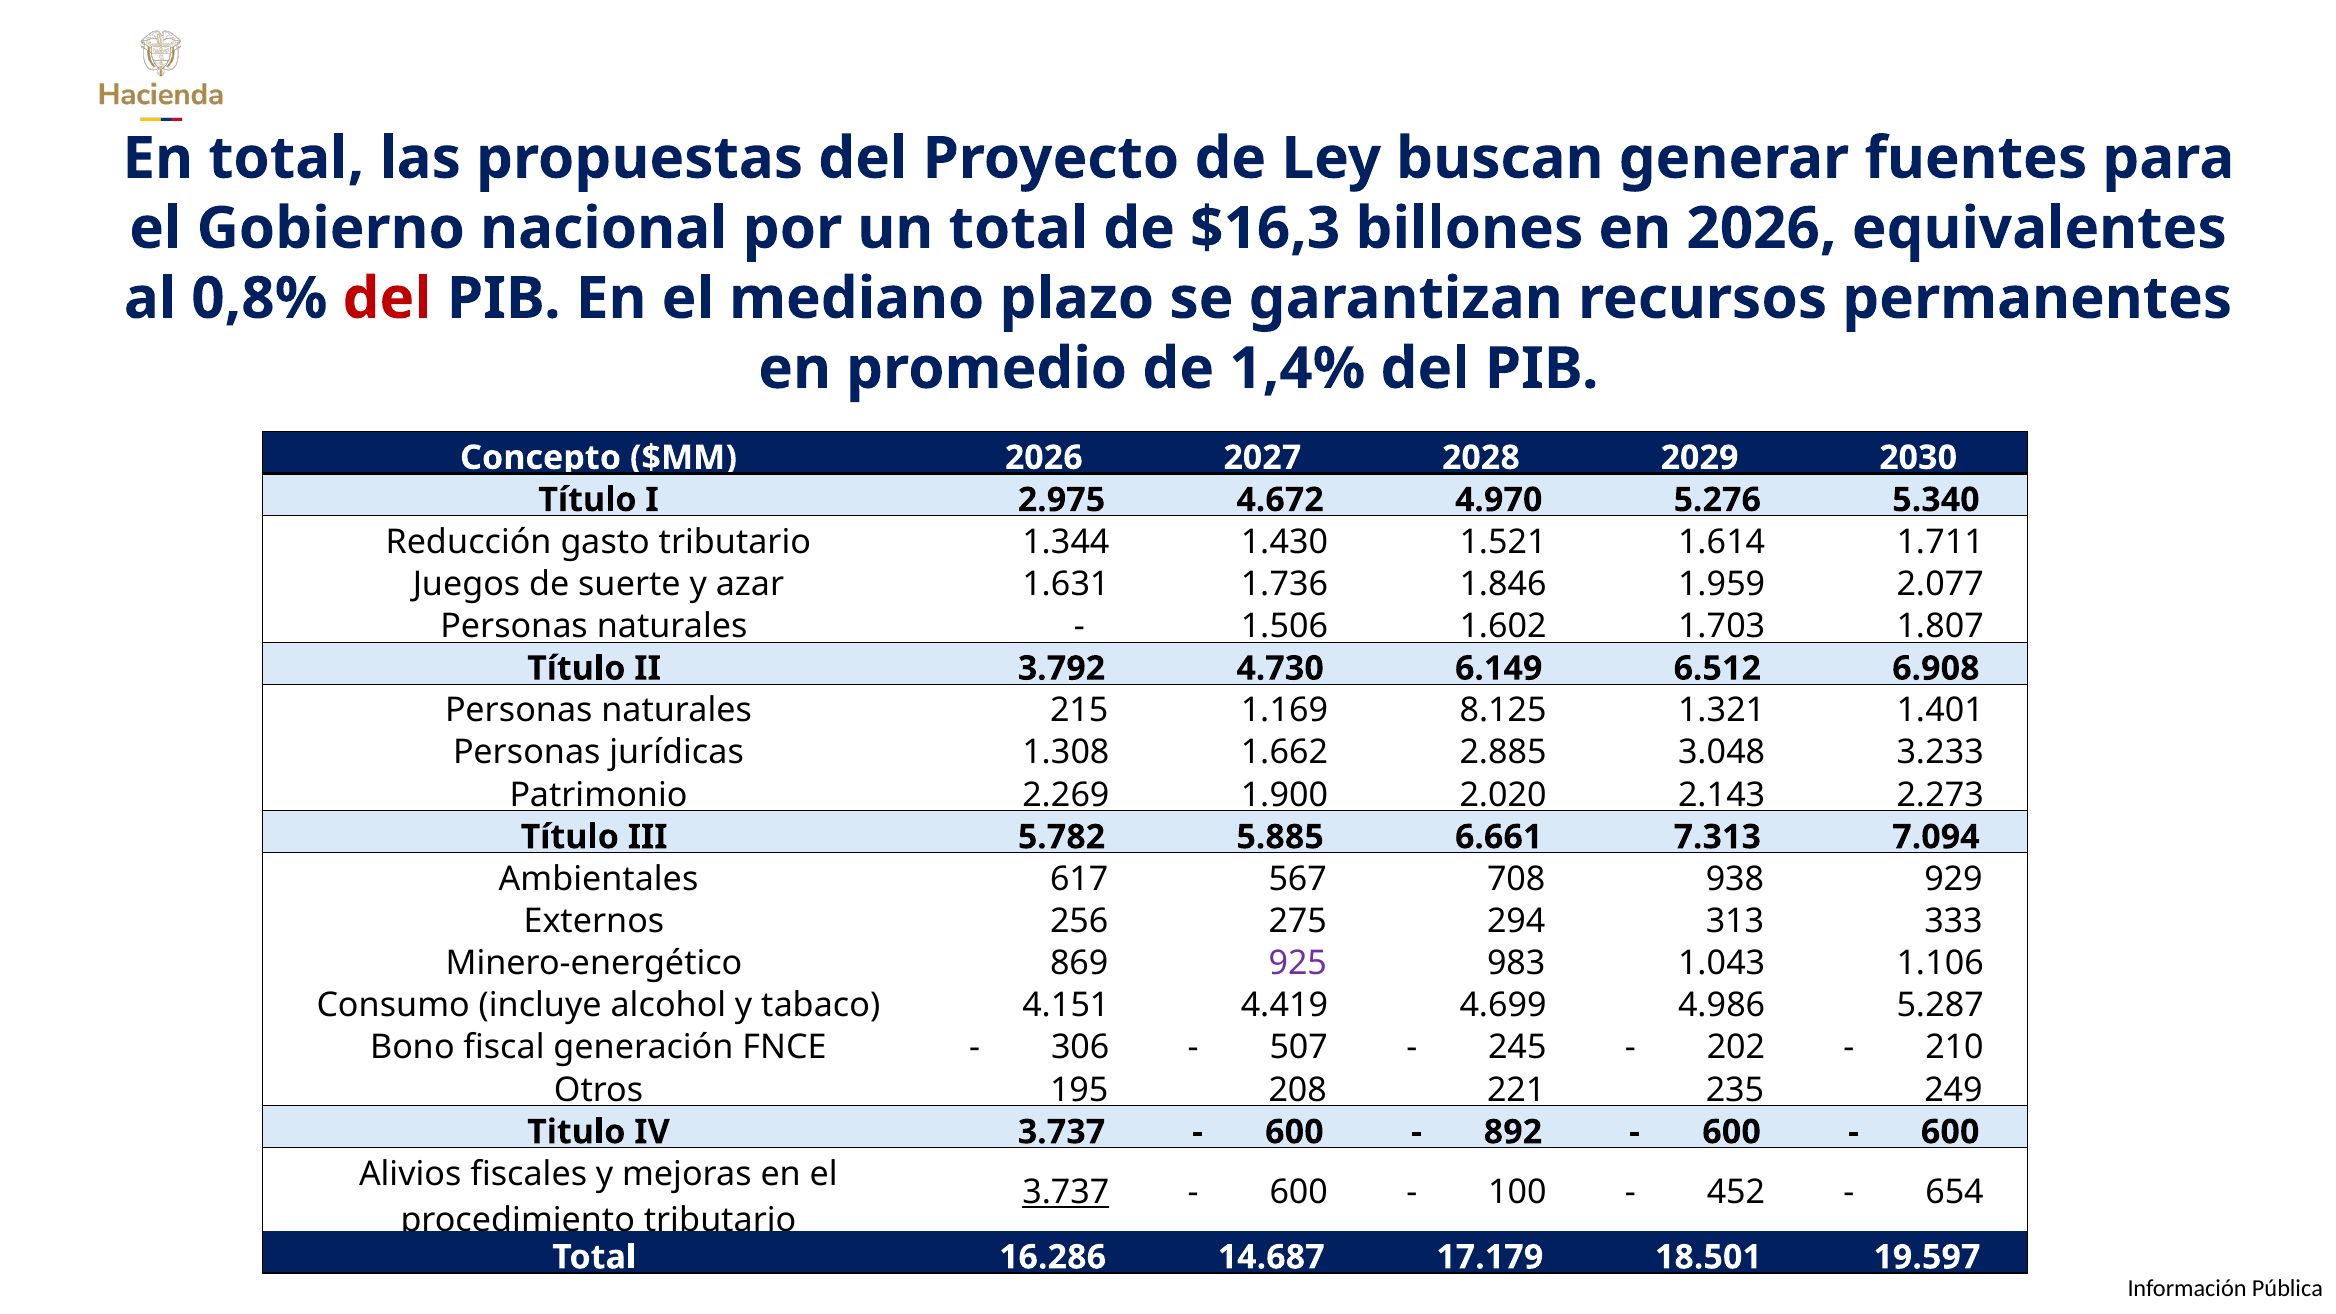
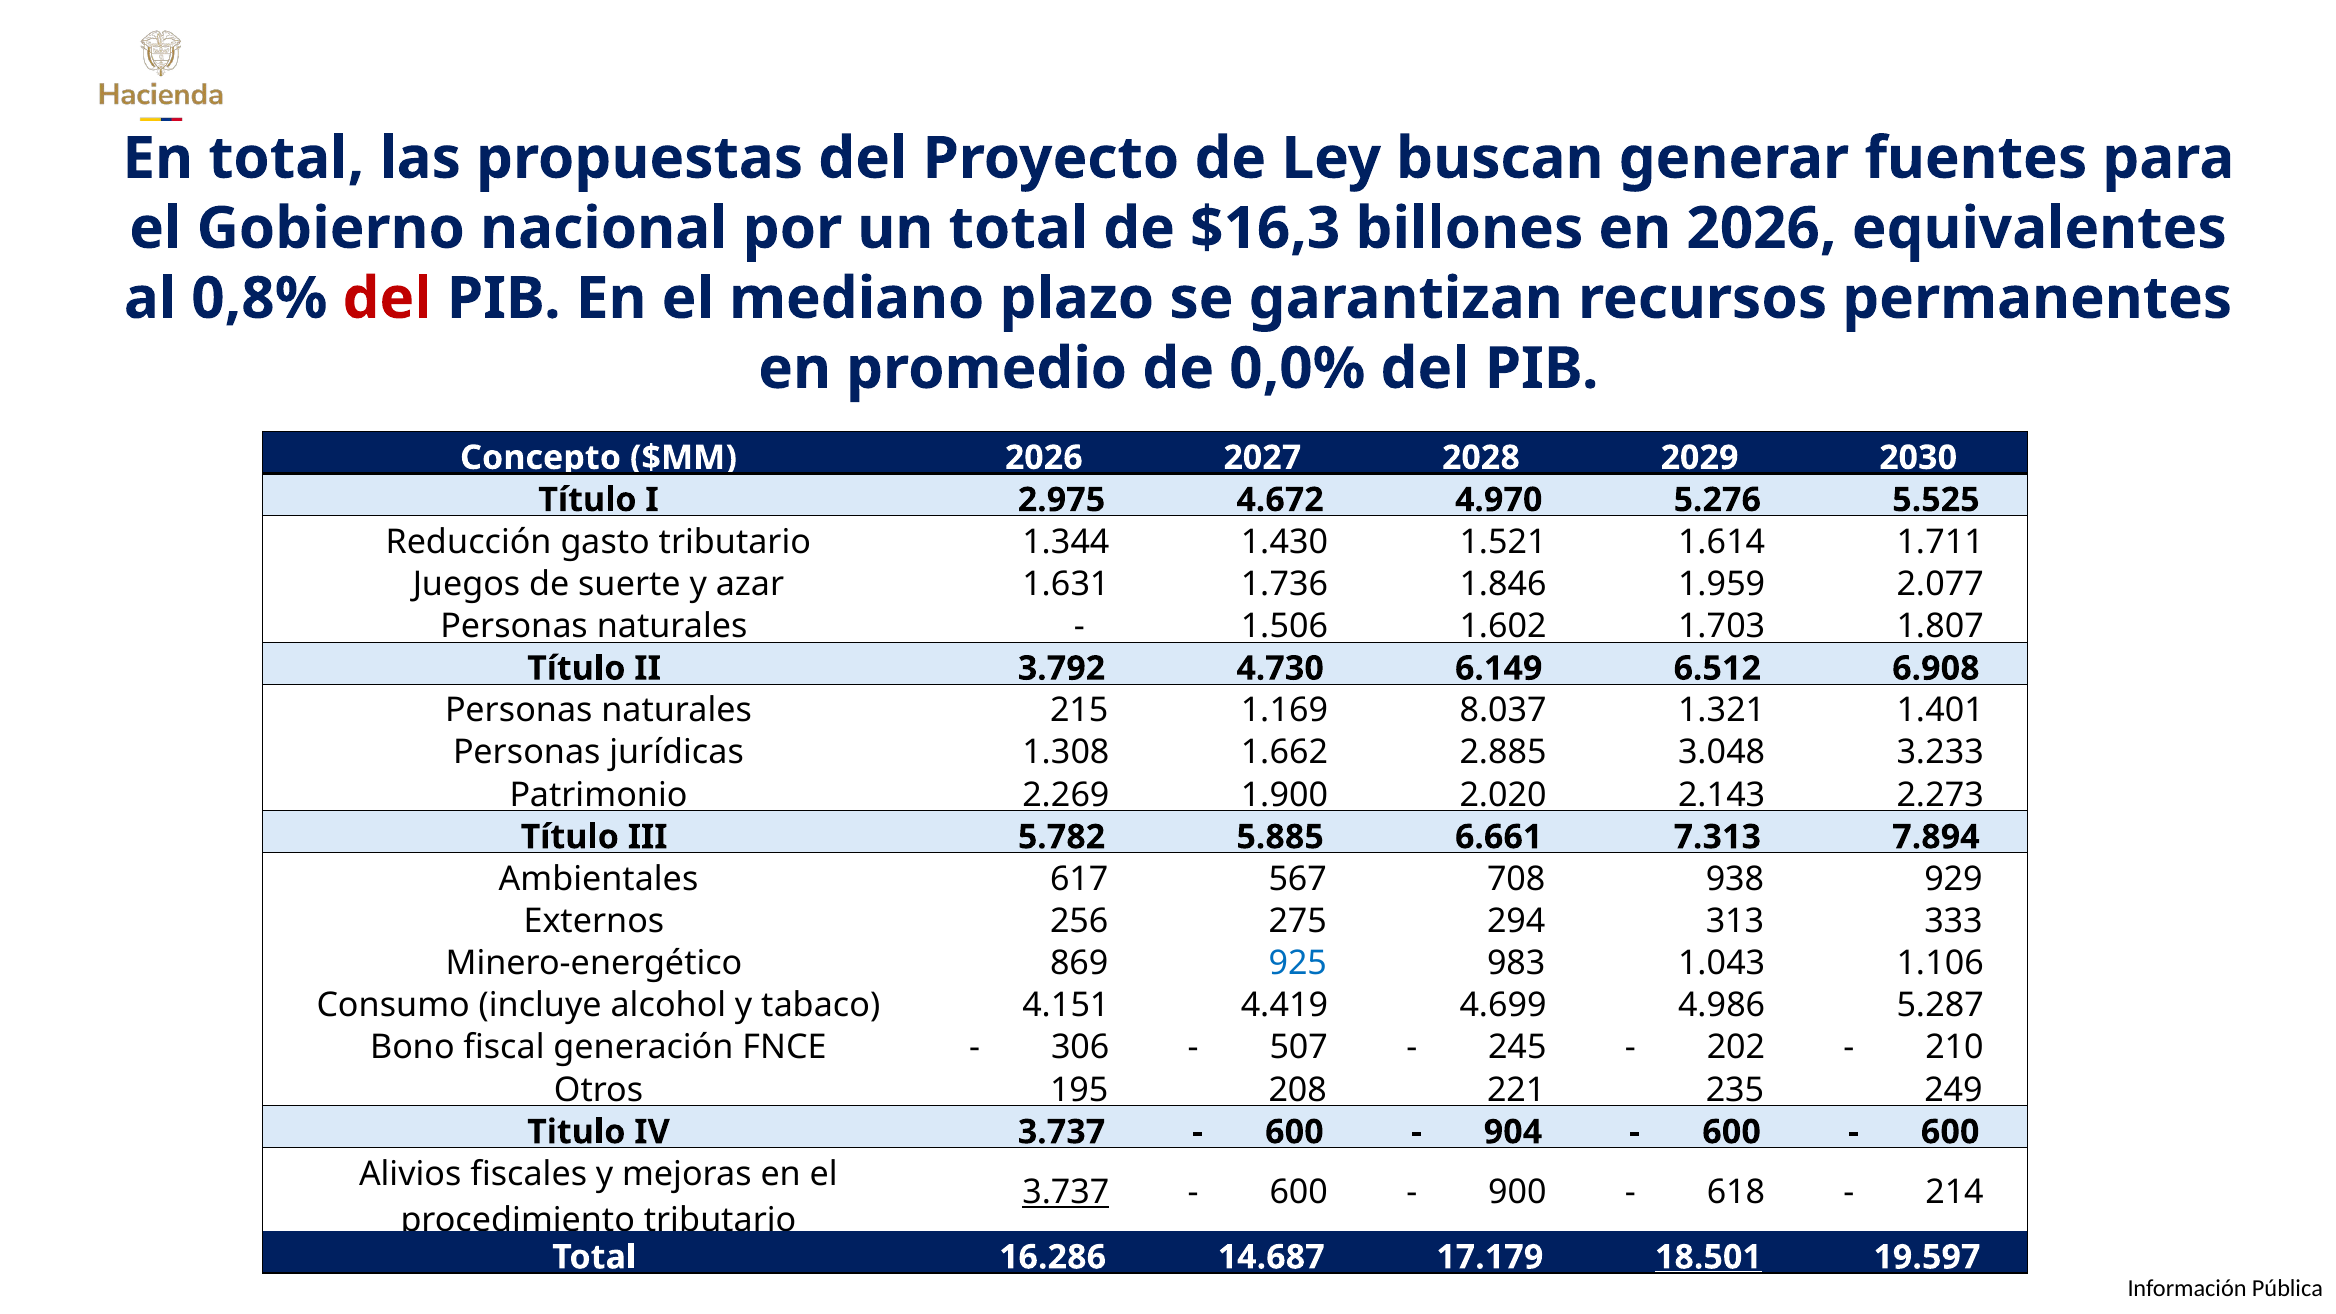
1,4%: 1,4% -> 0,0% (1297, 369)
5.340: 5.340 -> 5.525 (1936, 500)
8.125: 8.125 -> 8.037 (1503, 711)
7.094: 7.094 -> 7.894 (1936, 837)
925 colour: purple -> blue (1298, 963)
892: 892 -> 904 (1513, 1132)
100: 100 -> 900 (1517, 1192)
452: 452 -> 618 (1736, 1192)
654: 654 -> 214 (1955, 1192)
18.501 underline: none -> present (1708, 1257)
